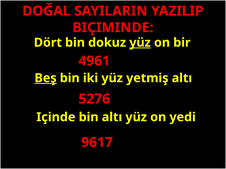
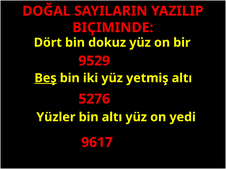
yüz underline: present -> none (140, 43)
4961: 4961 -> 9529 (94, 61)
Içinde: Içinde -> Yüzler (56, 117)
